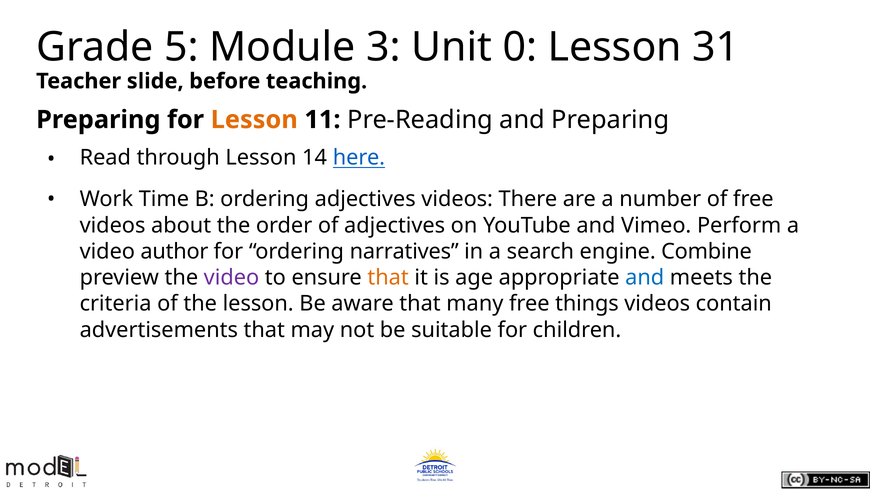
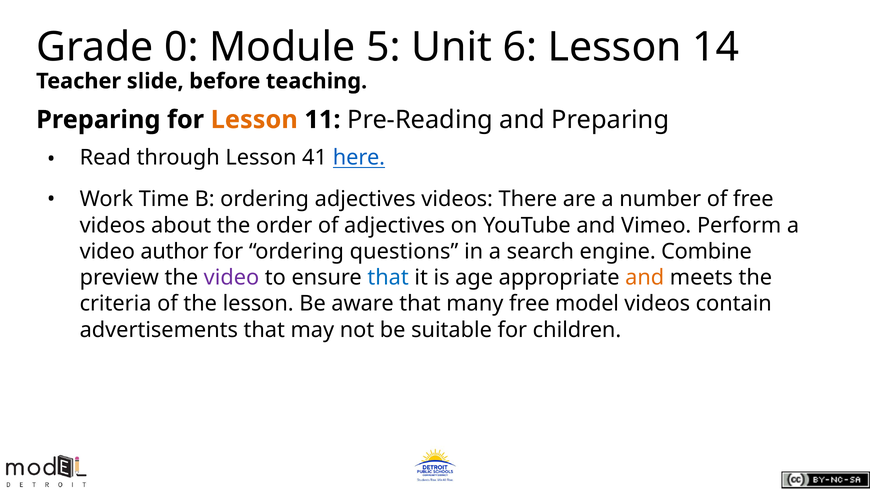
5: 5 -> 0 (181, 47)
3: 3 -> 5 (383, 47)
0: 0 -> 6 (520, 47)
31: 31 -> 14 (716, 47)
14: 14 -> 41 (315, 157)
narratives: narratives -> questions (404, 251)
that colour: orange -> blue (388, 277)
and colour: blue -> orange (645, 277)
things: things -> model (587, 303)
